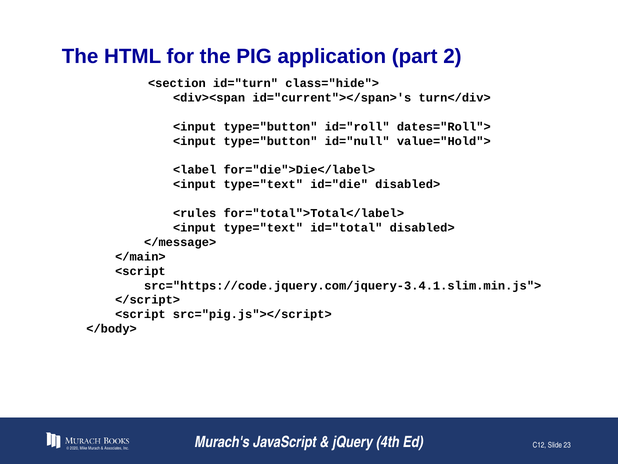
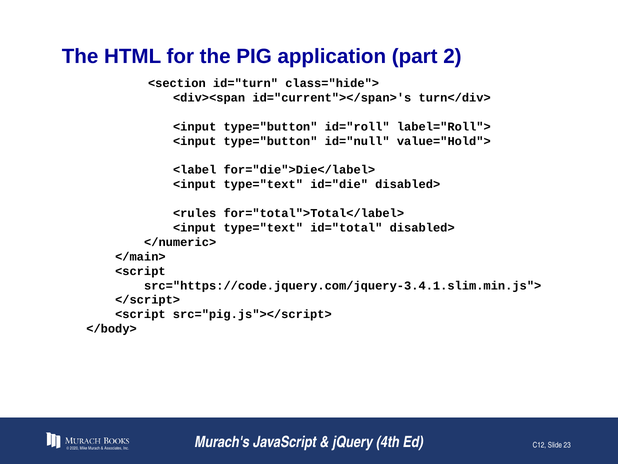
dates="Roll">: dates="Roll"> -> label="Roll"> (444, 127)
</message>: </message> -> </numeric> (180, 242)
